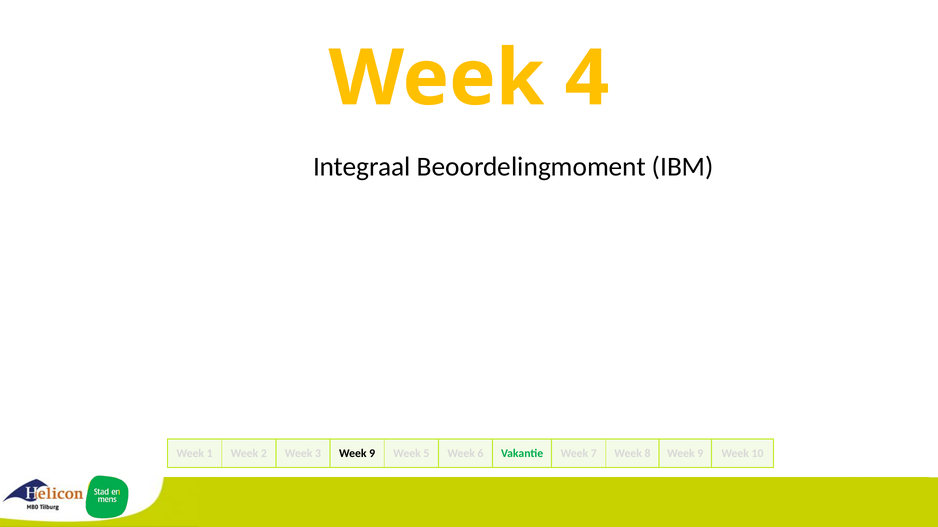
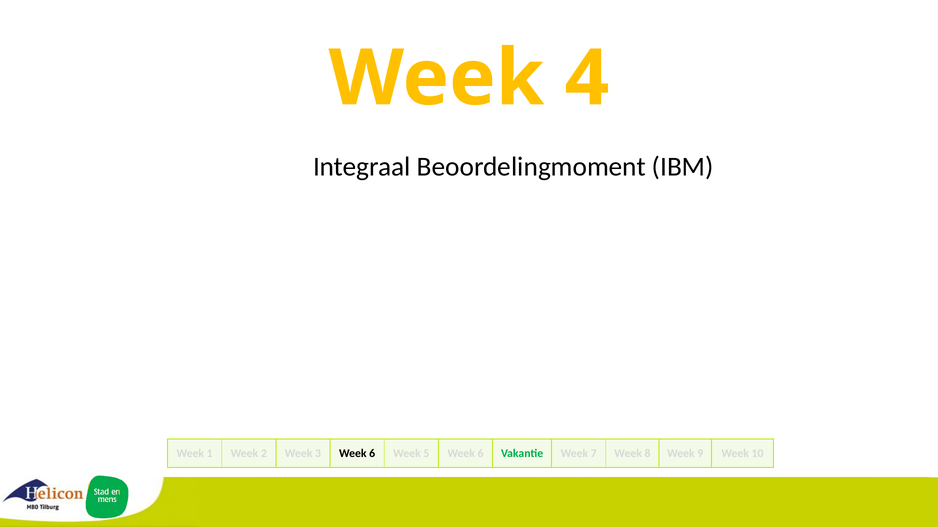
3 Week 9: 9 -> 6 (372, 454)
